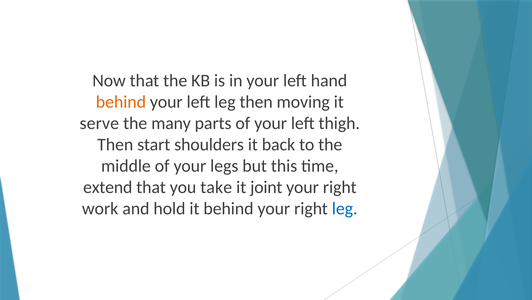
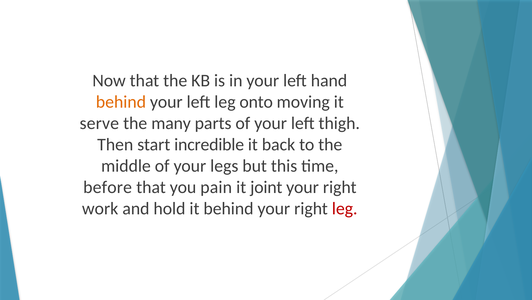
leg then: then -> onto (256, 102)
shoulders: shoulders -> incredible (209, 144)
extend: extend -> before (108, 187)
take: take -> pain (216, 187)
leg colour: blue -> red (345, 208)
